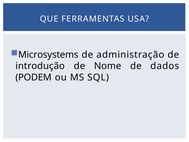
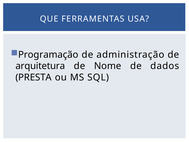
Microsystems: Microsystems -> Programação (48, 55)
introdução: introdução -> arquitetura (40, 66)
PODEM: PODEM -> PRESTA (34, 77)
